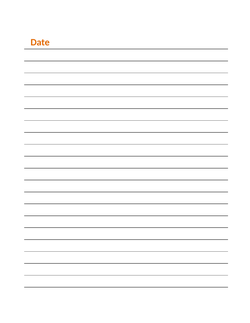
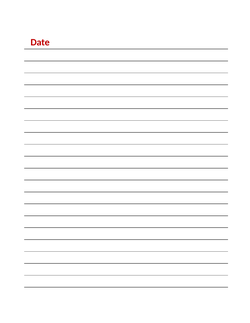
Date colour: orange -> red (40, 42)
